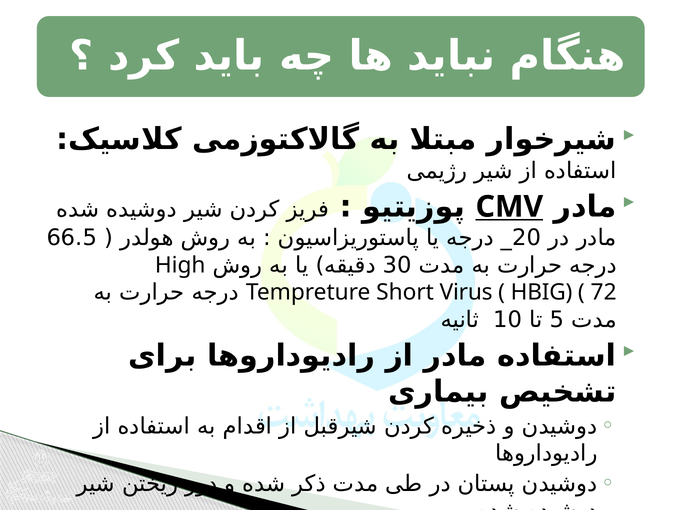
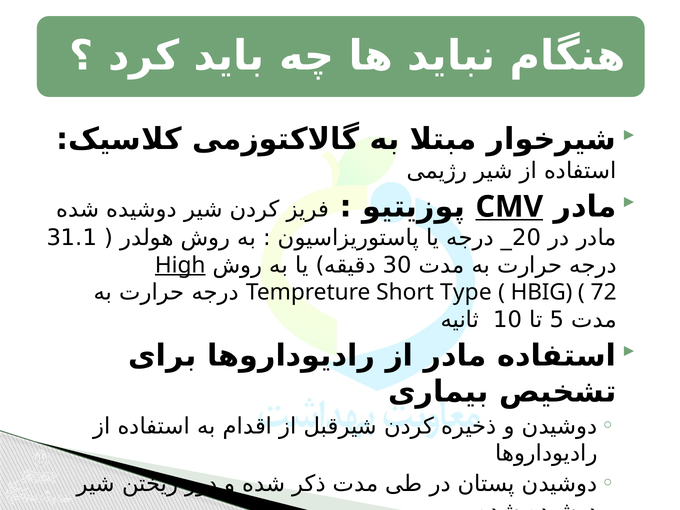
66.5: 66.5 -> 31.1 (72, 238)
High underline: none -> present (180, 265)
Virus: Virus -> Type (466, 292)
